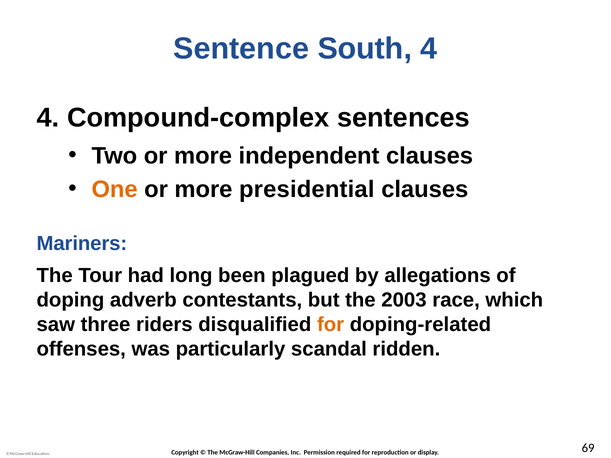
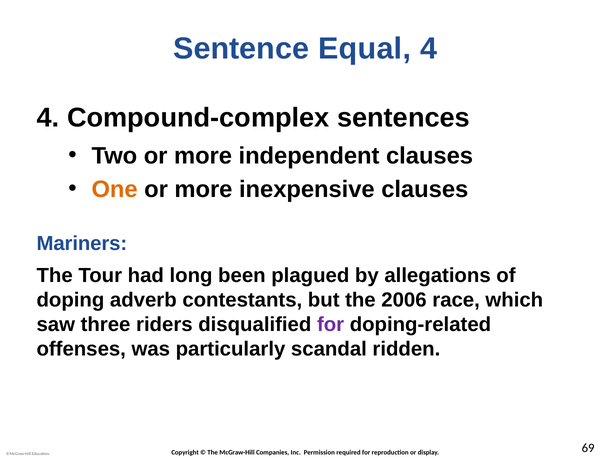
South: South -> Equal (365, 49)
presidential: presidential -> inexpensive (307, 190)
2003: 2003 -> 2006 (404, 300)
for colour: orange -> purple (331, 325)
